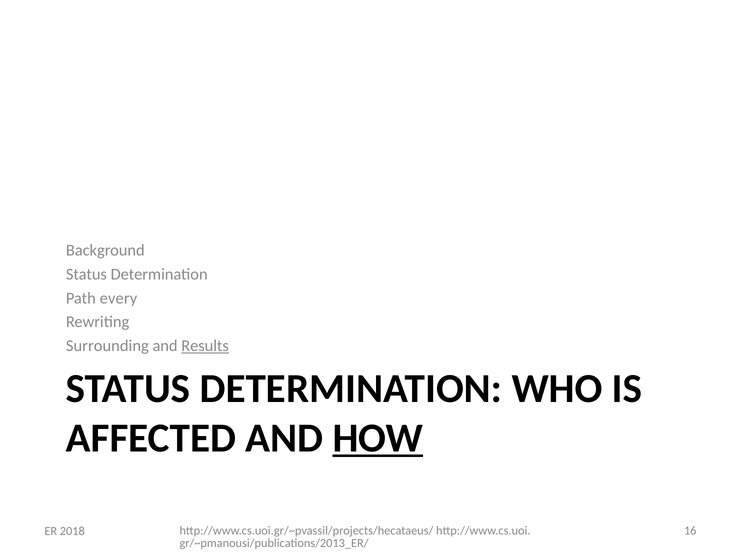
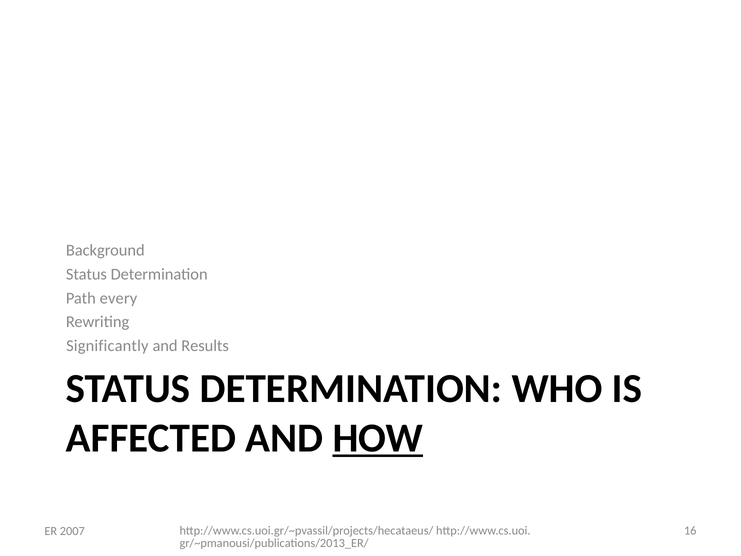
Surrounding: Surrounding -> Significantly (107, 346)
Results underline: present -> none (205, 346)
2018: 2018 -> 2007 (72, 531)
